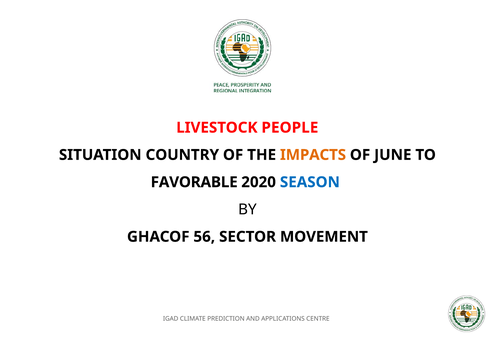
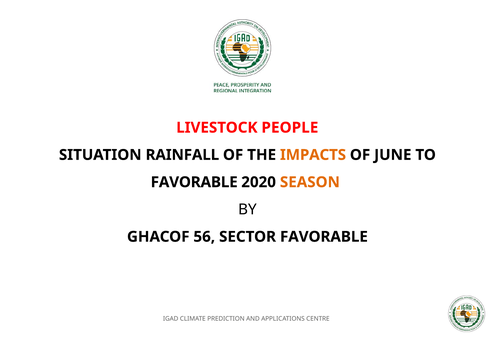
COUNTRY: COUNTRY -> RAINFALL (182, 155)
SEASON colour: blue -> orange (310, 182)
SECTOR MOVEMENT: MOVEMENT -> FAVORABLE (324, 237)
